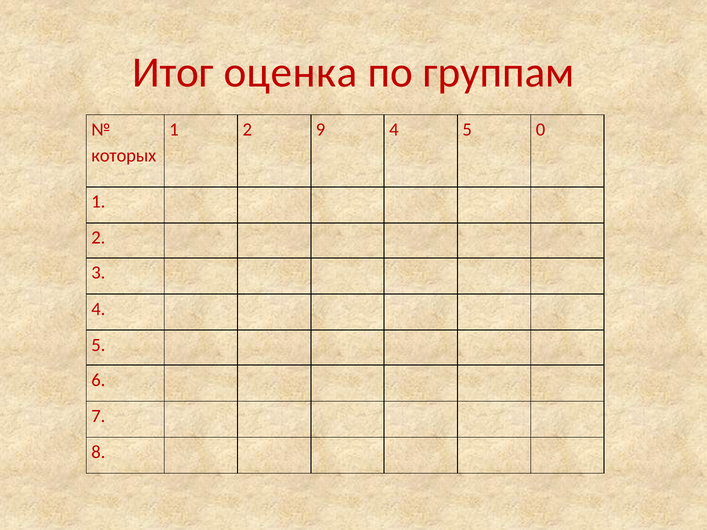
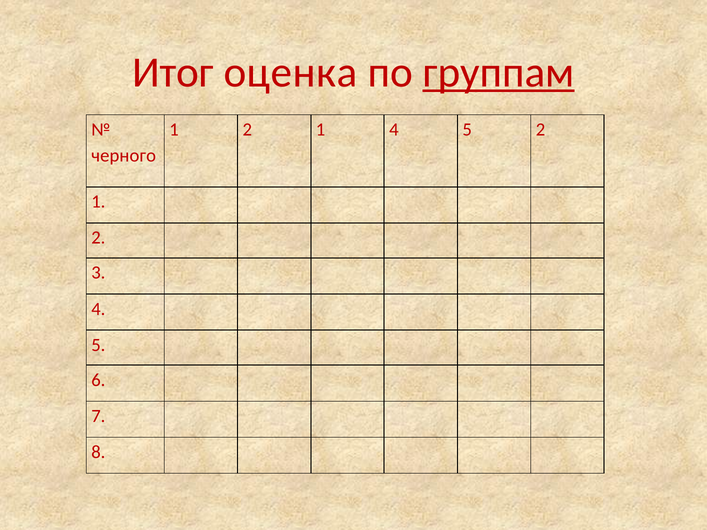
группам underline: none -> present (499, 72)
1 2 9: 9 -> 1 (321, 130)
5 0: 0 -> 2 (541, 130)
которых: которых -> черного (124, 156)
